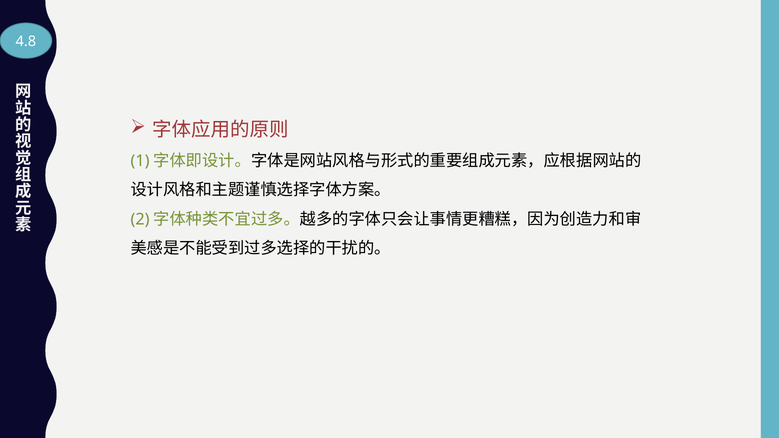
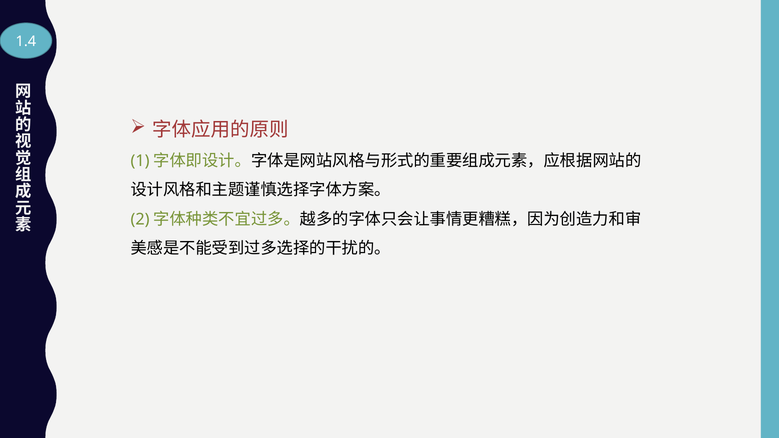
4.8: 4.8 -> 1.4 (26, 42)
